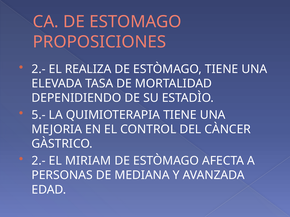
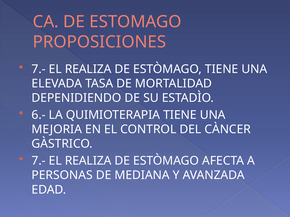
2.-: 2.- -> 7.- (39, 69)
5.-: 5.- -> 6.- (39, 115)
2.-: 2.- -> 7.- (39, 161)
MIRIAM: MIRIAM -> REALIZA (88, 161)
